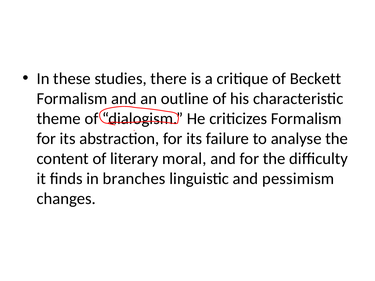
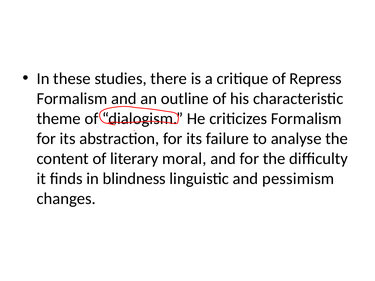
Beckett: Beckett -> Repress (316, 79)
branches: branches -> blindness (134, 179)
